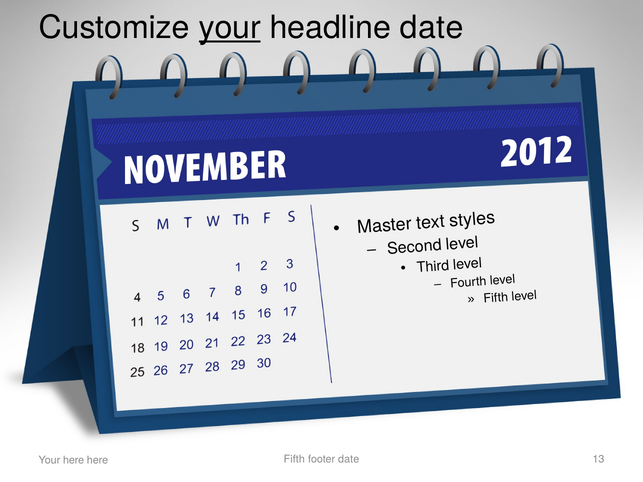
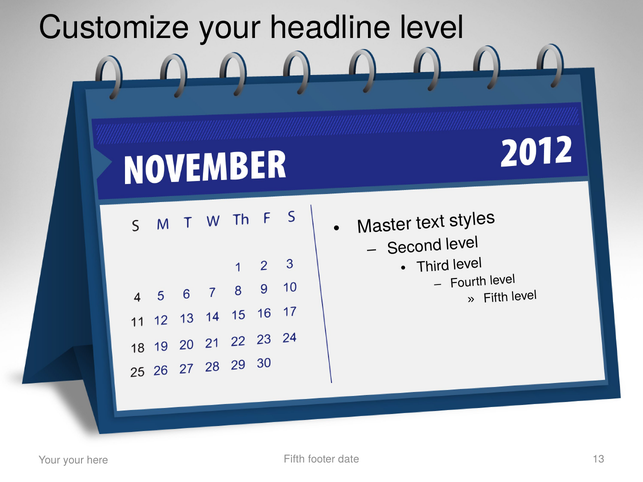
your underline: present -> none (230, 28)
headline date: date -> level (432, 28)
Your here: here -> your (74, 461)
